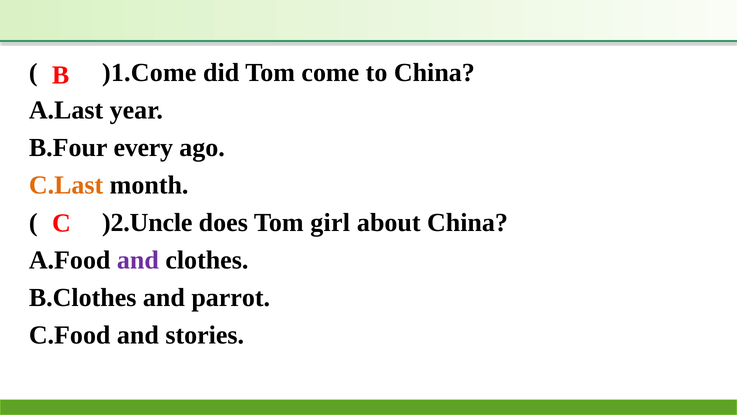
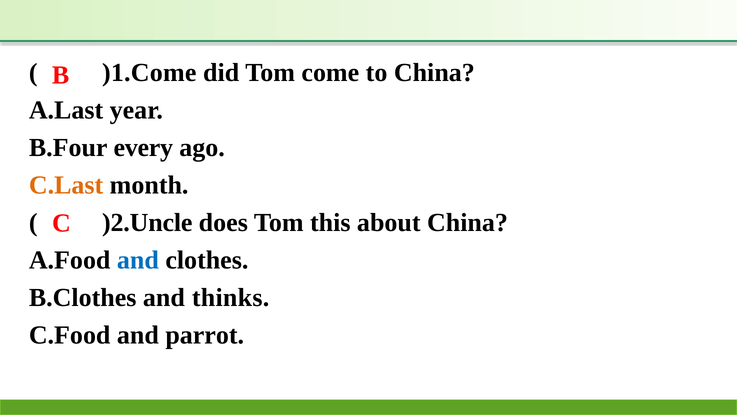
girl: girl -> this (330, 222)
and colour: purple -> blue (138, 260)
parrot: parrot -> thinks (231, 297)
stories: stories -> parrot (205, 335)
